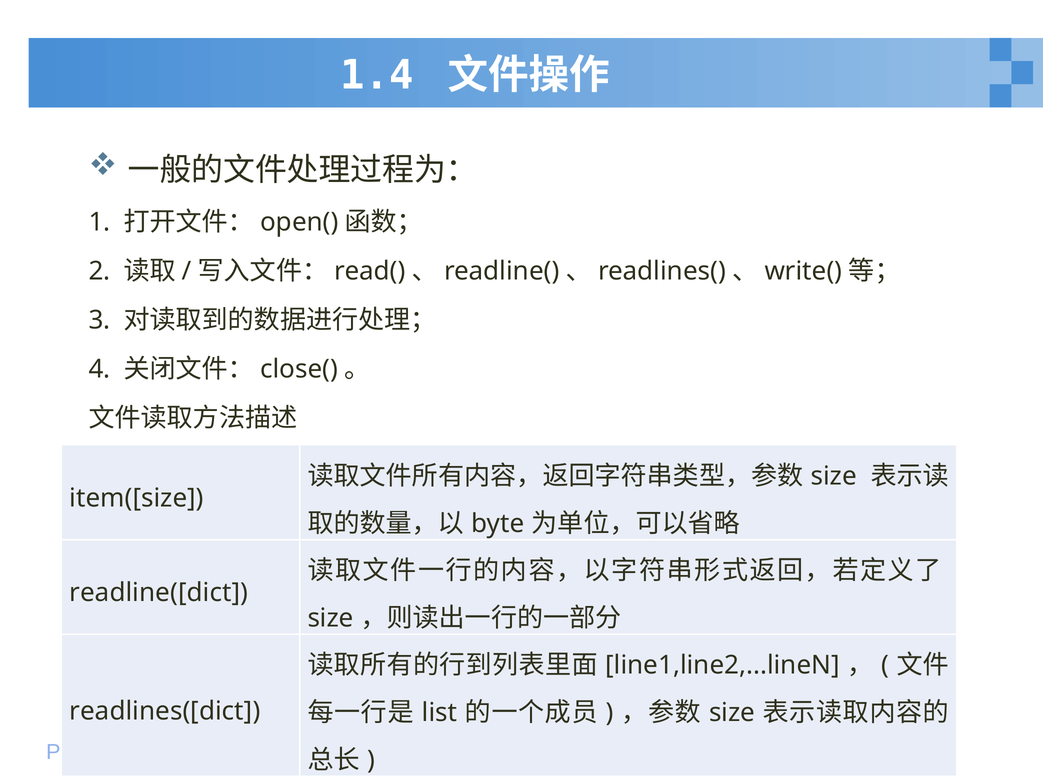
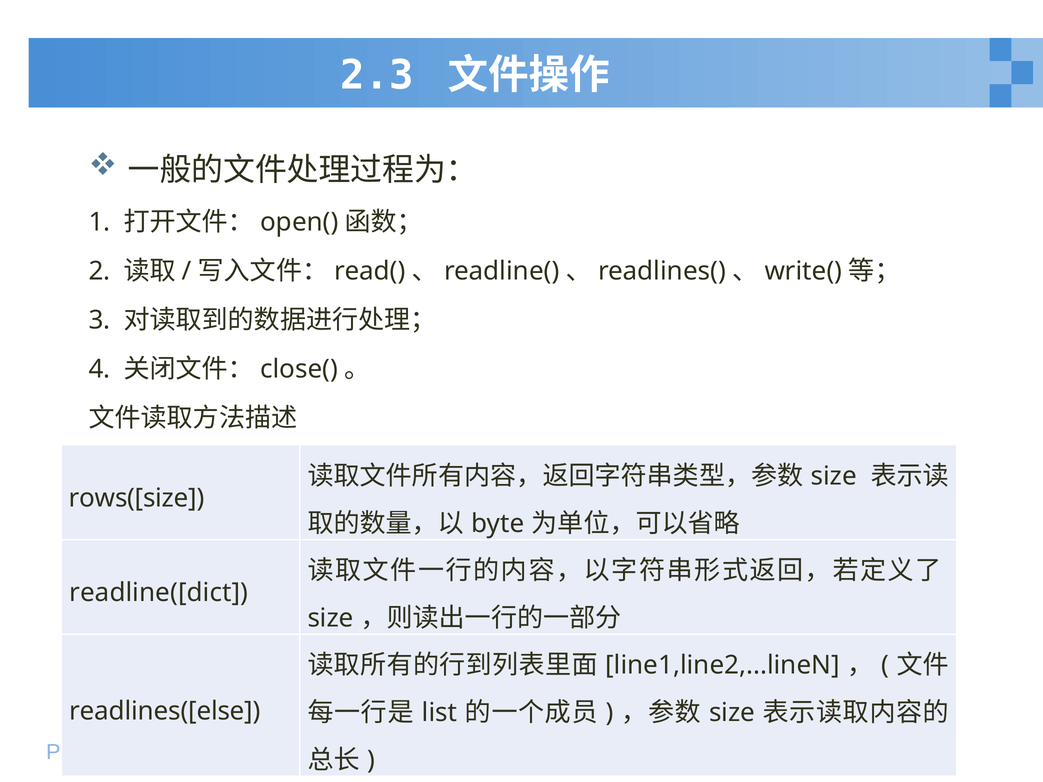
1.4: 1.4 -> 2.3 (377, 76)
item([size: item([size -> rows([size (137, 498)
readlines([dict: readlines([dict -> readlines([else (165, 711)
